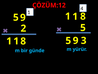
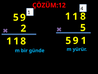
3: 3 -> 1 (84, 40)
